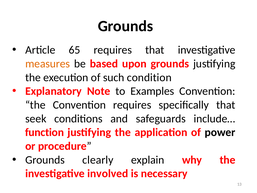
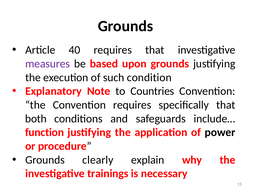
65: 65 -> 40 (75, 50)
measures colour: orange -> purple (48, 64)
Examples: Examples -> Countries (152, 91)
seek: seek -> both (36, 119)
involved: involved -> trainings (108, 173)
